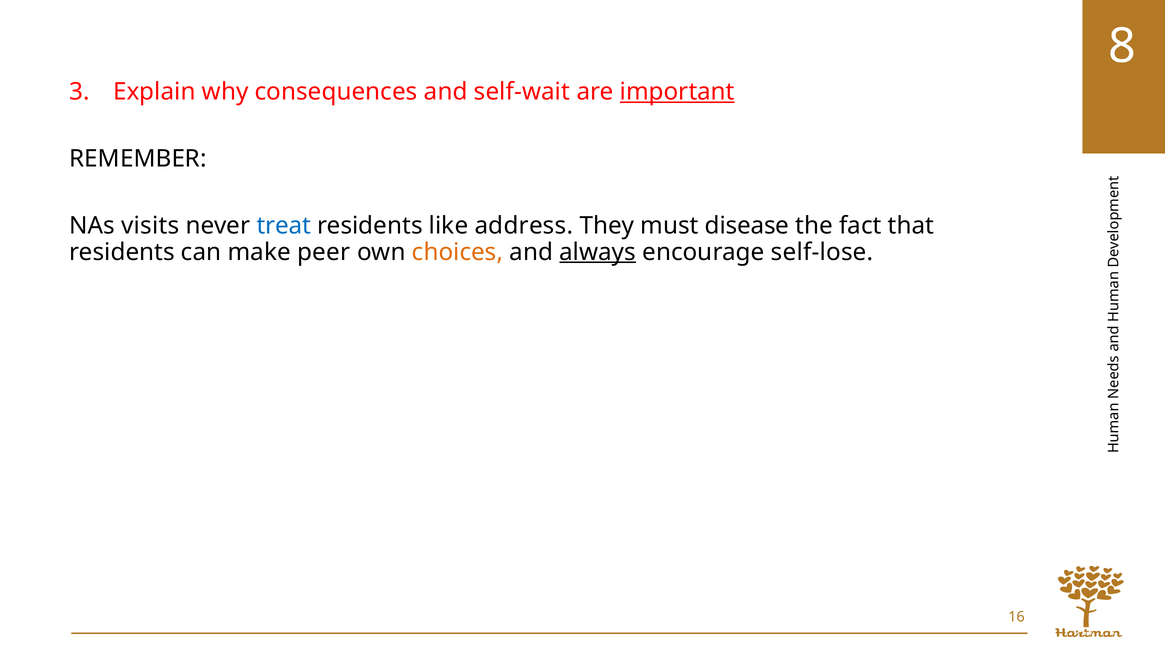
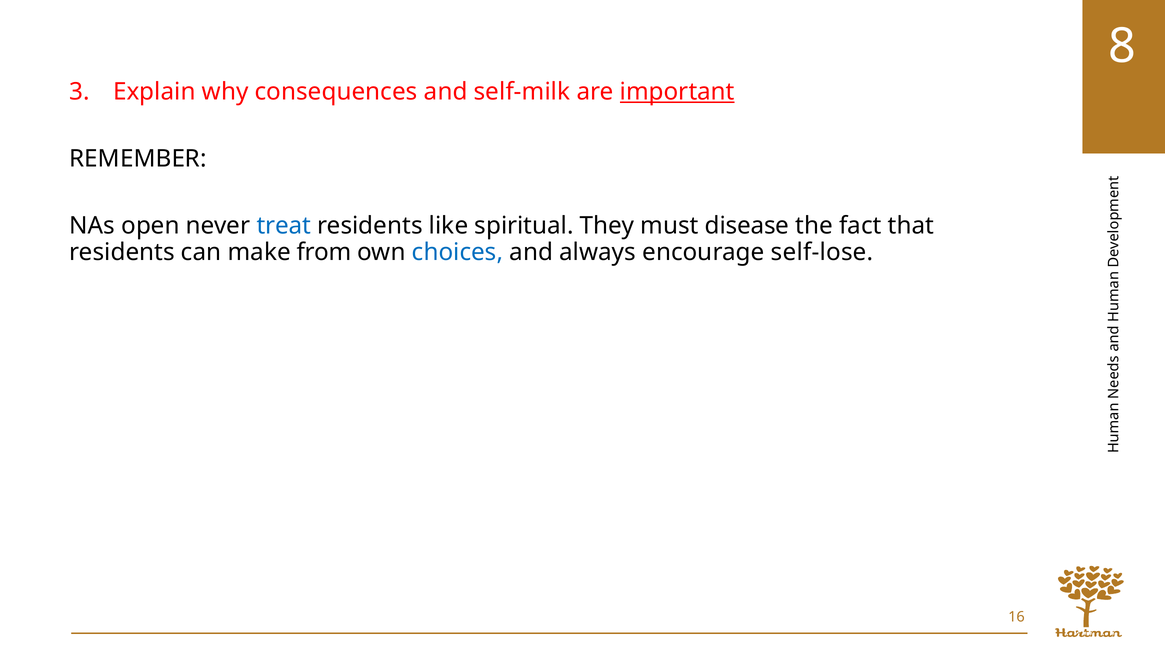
self-wait: self-wait -> self-milk (522, 92)
visits: visits -> open (150, 226)
address: address -> spiritual (524, 226)
peer: peer -> from (324, 252)
choices colour: orange -> blue (458, 252)
always underline: present -> none (598, 252)
